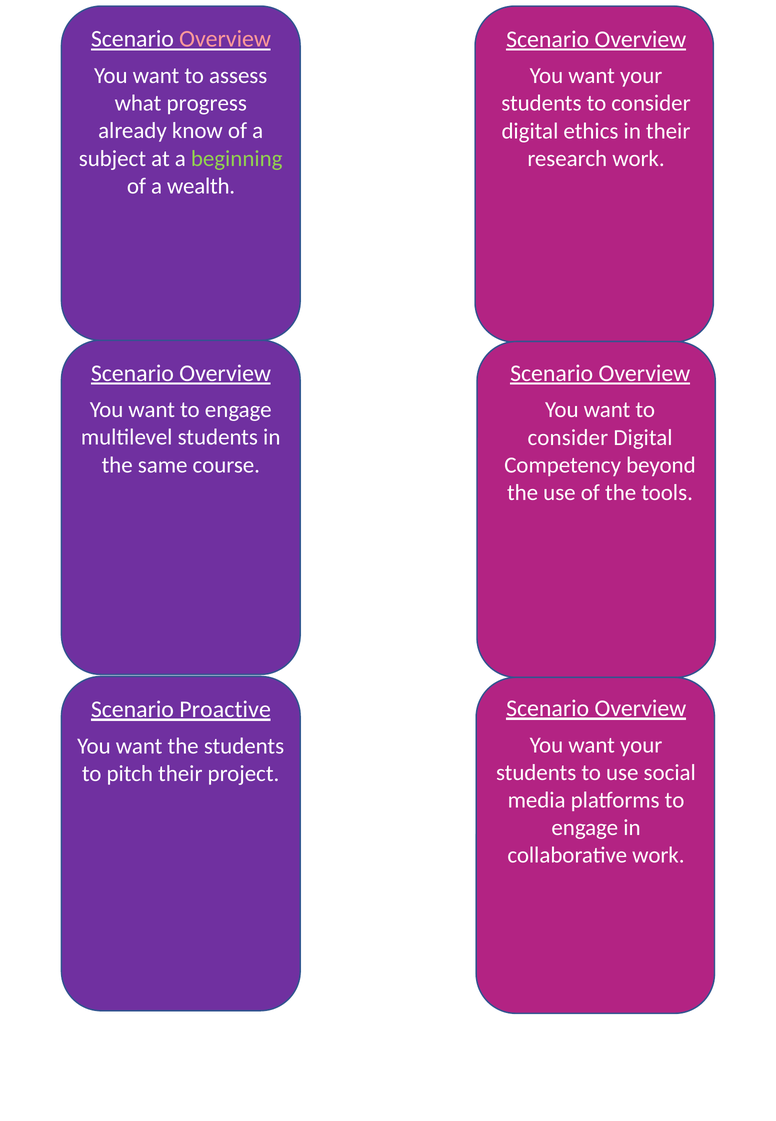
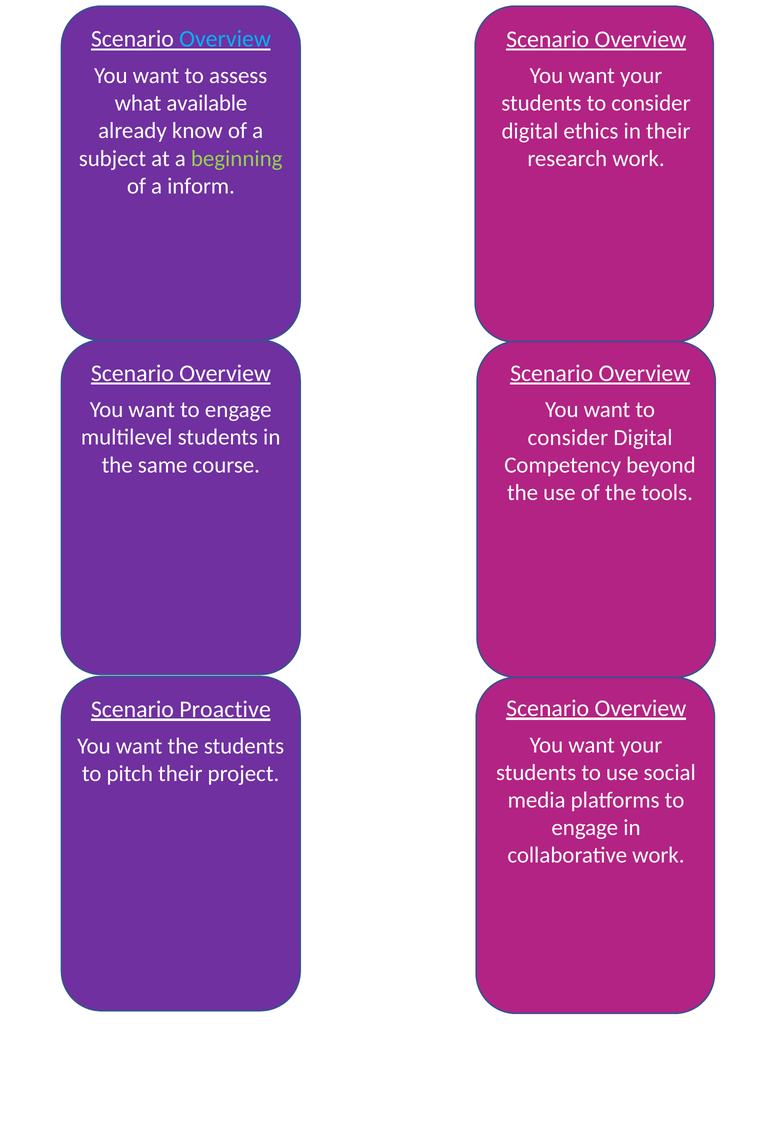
Overview colour: pink -> light blue (225, 39)
progress: progress -> available (207, 103)
wealth: wealth -> inform (201, 186)
